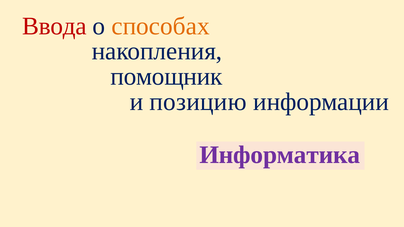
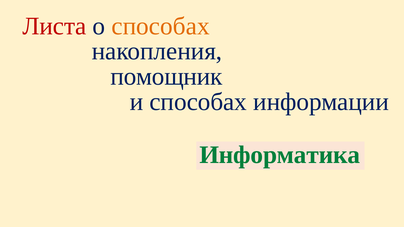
Ввода: Ввода -> Листа (54, 26)
и позицию: позицию -> способах (198, 102)
Информатика colour: purple -> green (280, 155)
